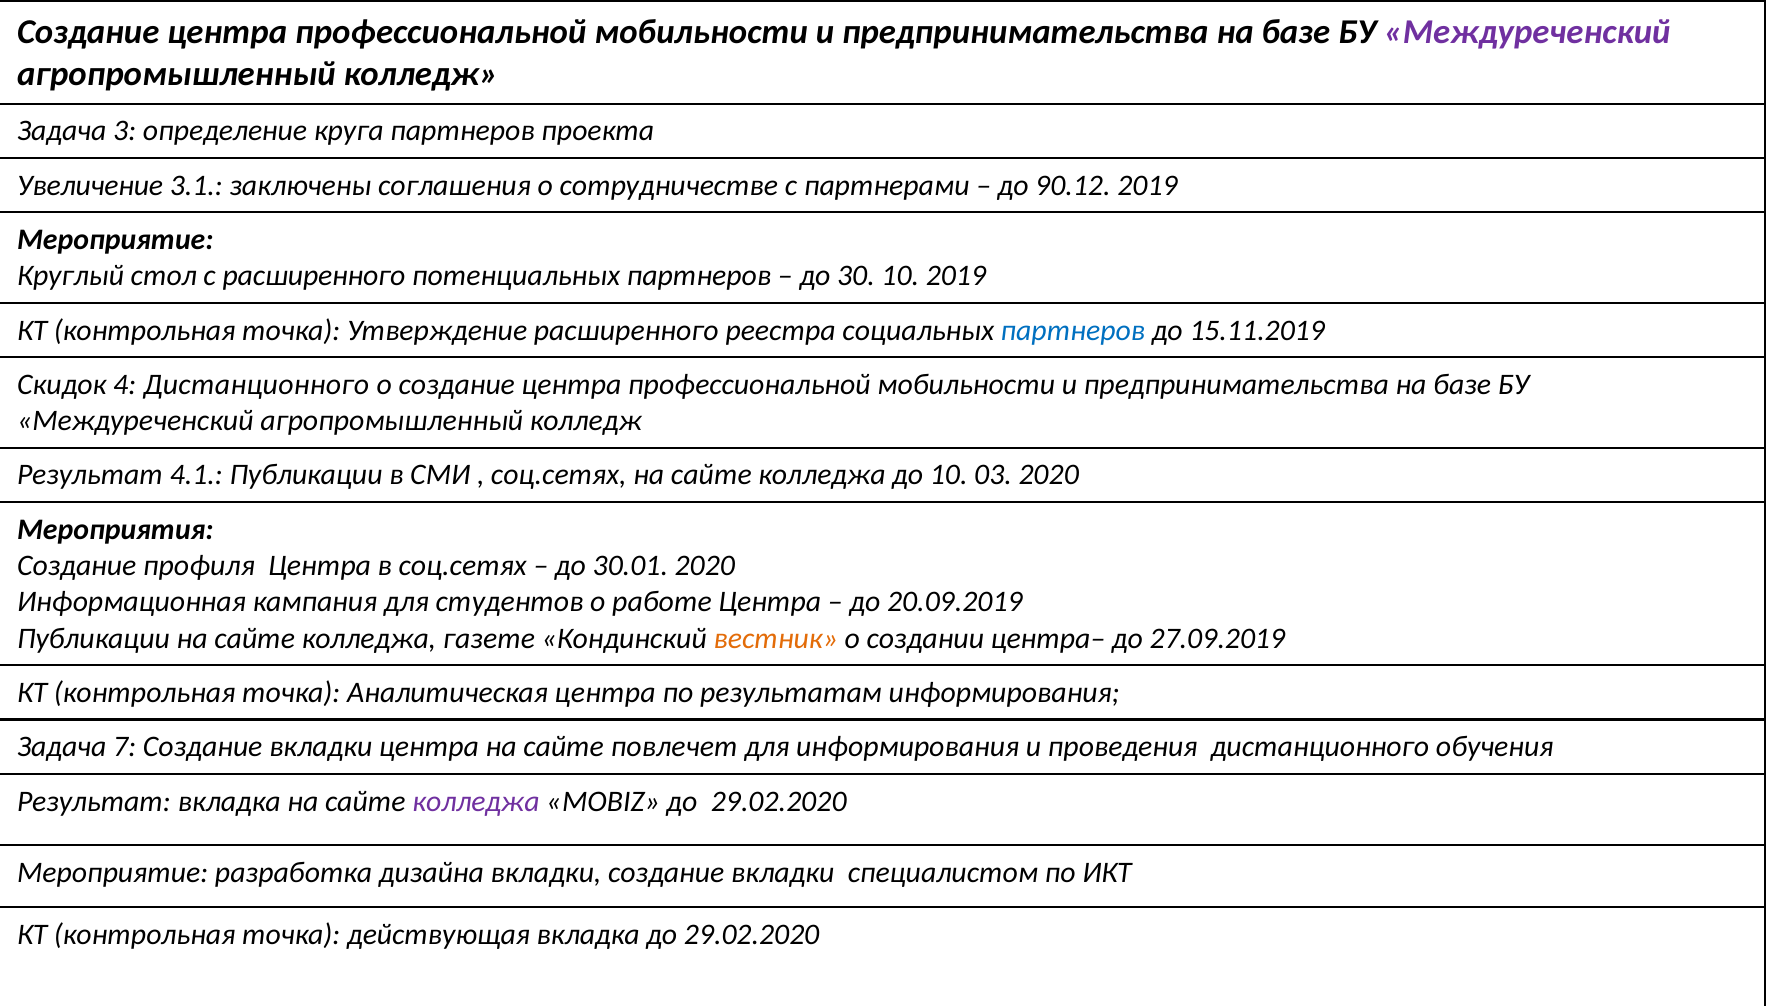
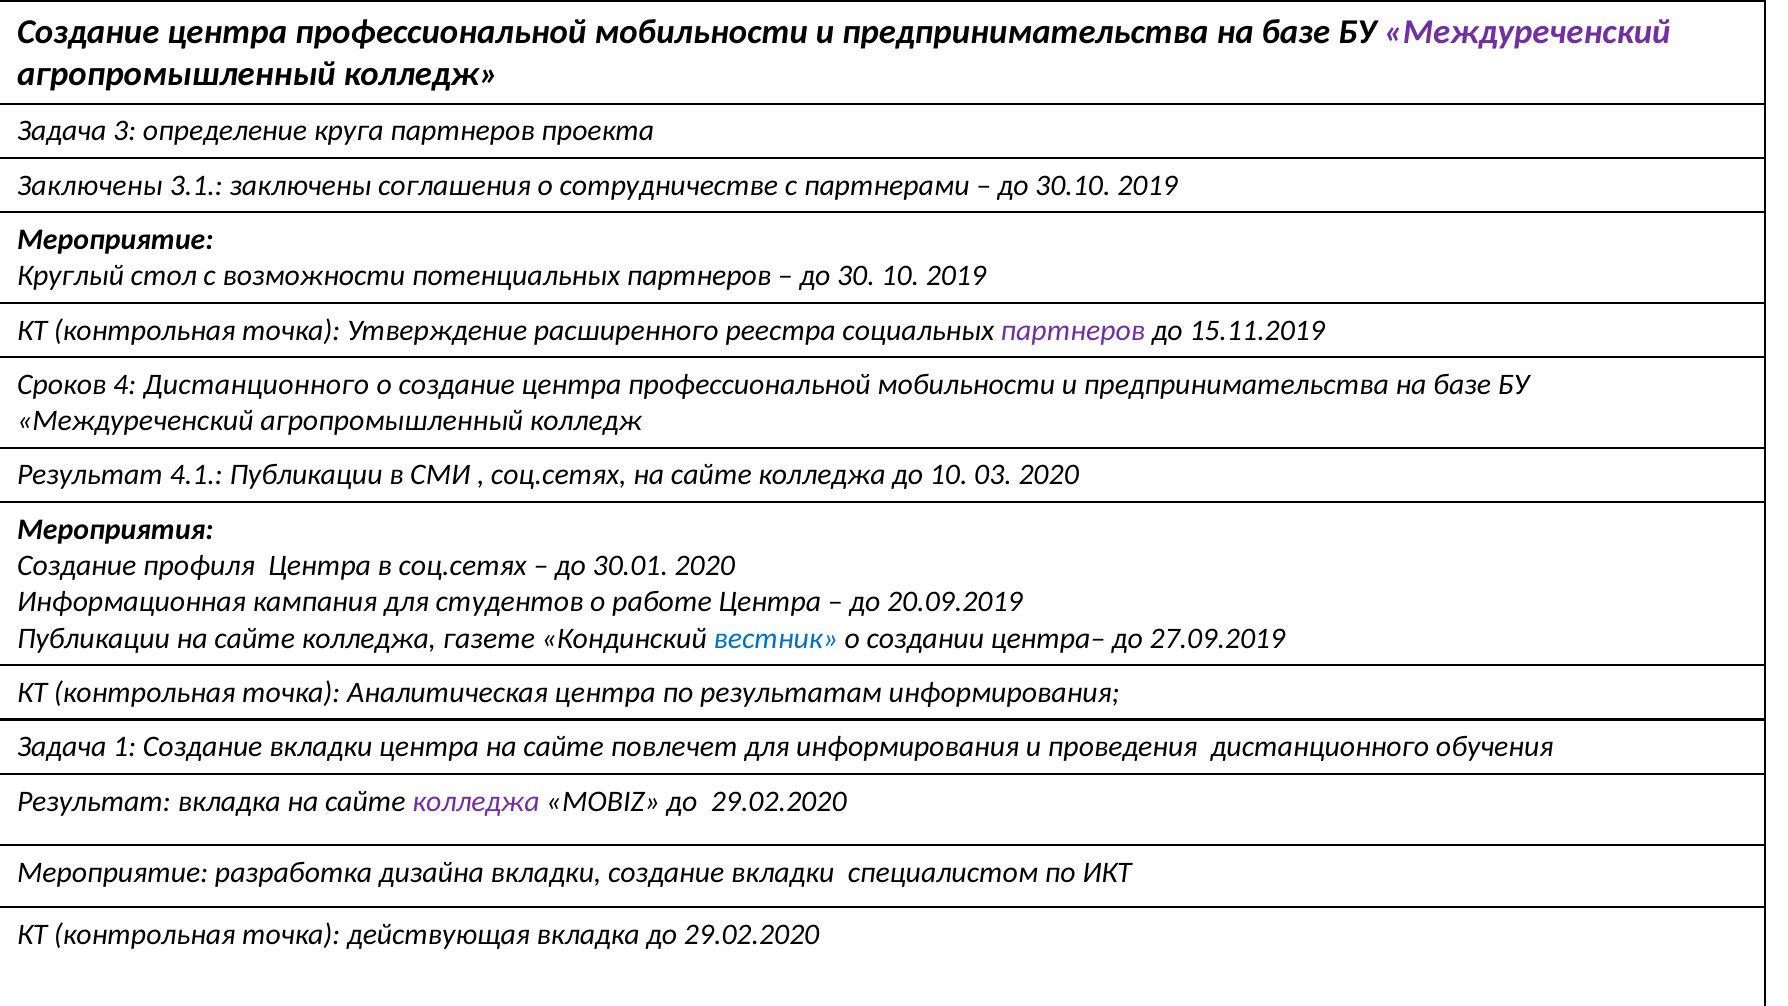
Увеличение: Увеличение -> Заключены (90, 185)
90.12: 90.12 -> 30.10 (1073, 185)
с расширенного: расширенного -> возможности (314, 276)
партнеров colour: blue -> purple (1073, 330)
Скидок: Скидок -> Сроков (62, 384)
вестник colour: orange -> blue (776, 638)
7: 7 -> 1 (125, 747)
